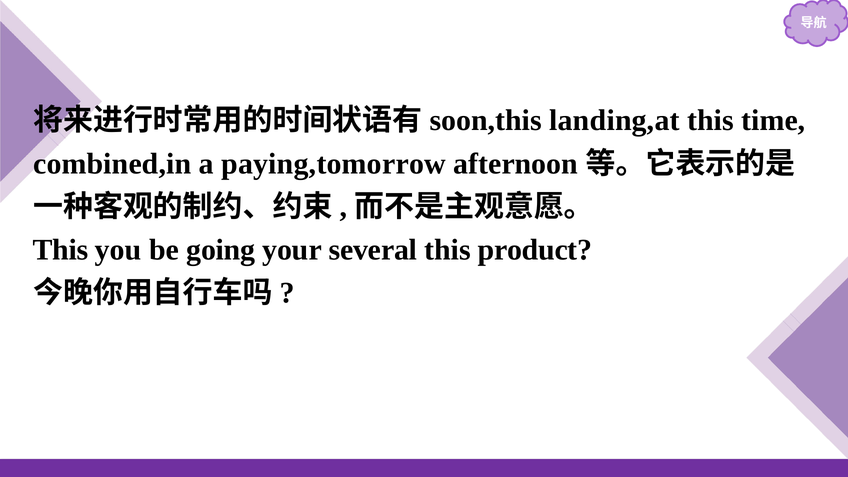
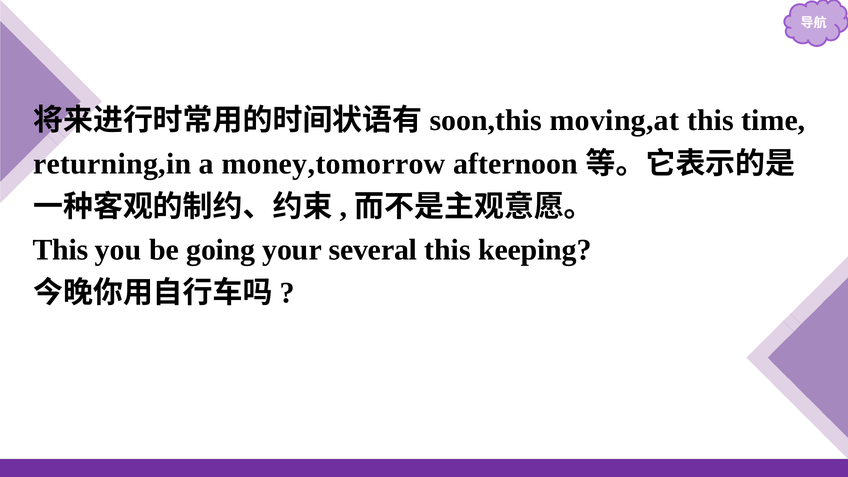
landing,at: landing,at -> moving,at (614, 121)
combined,in: combined,in -> returning,in (112, 164)
paying,tomorrow: paying,tomorrow -> money,tomorrow (334, 164)
product: product -> keeping (535, 250)
